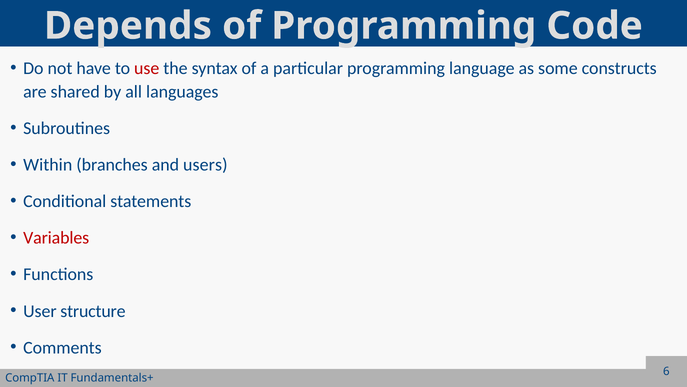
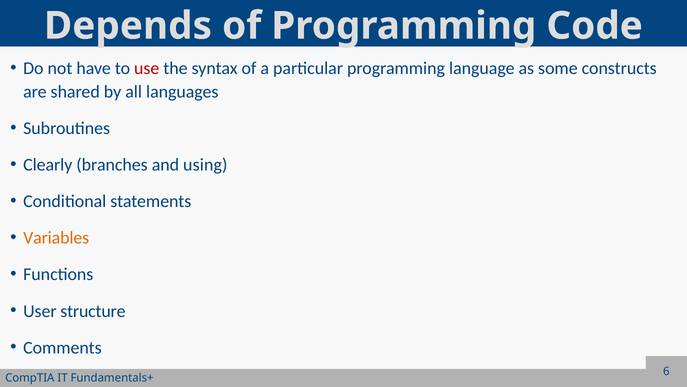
Within: Within -> Clearly (48, 165)
users: users -> using (205, 165)
Variables colour: red -> orange (56, 238)
